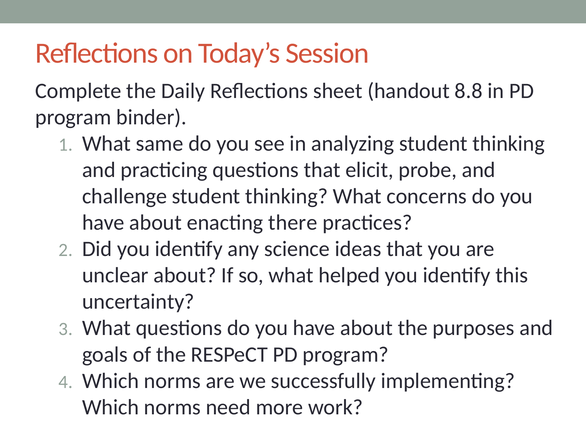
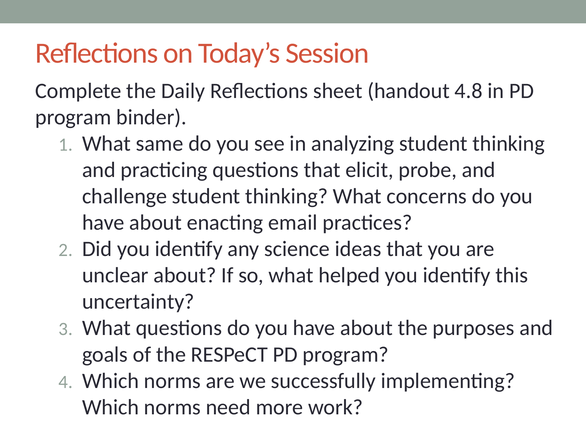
8.8: 8.8 -> 4.8 (469, 91)
there: there -> email (293, 223)
